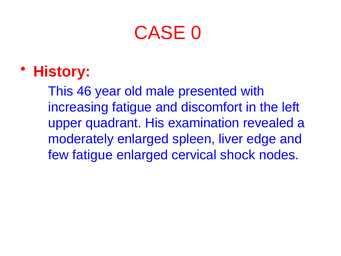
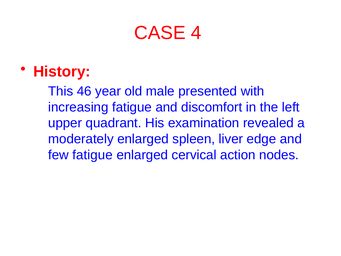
0: 0 -> 4 (196, 33)
shock: shock -> action (238, 155)
